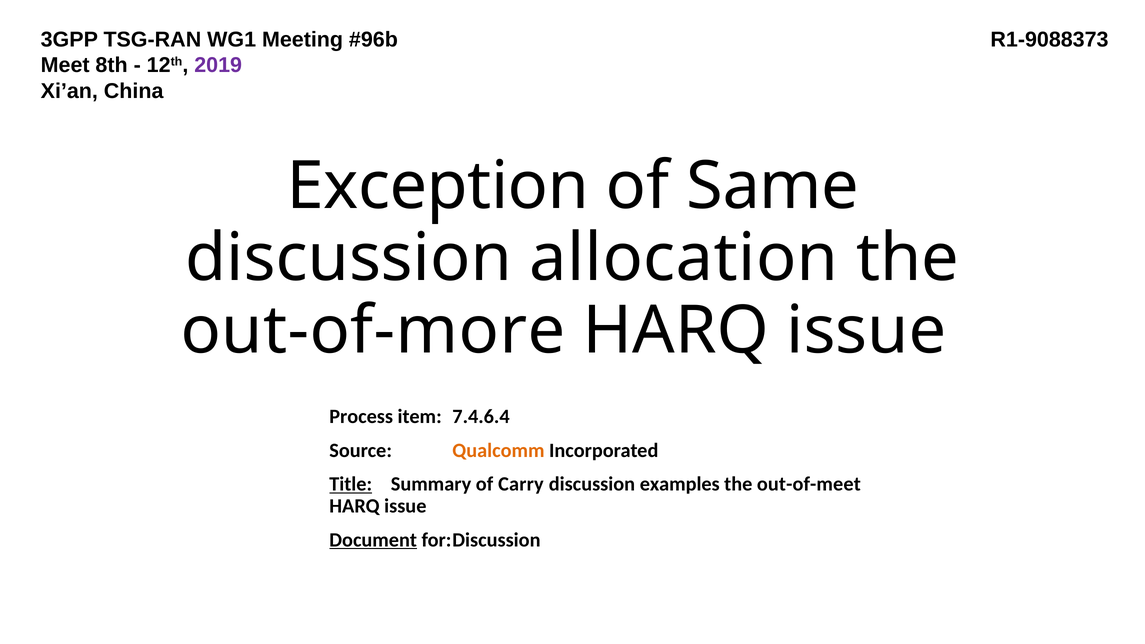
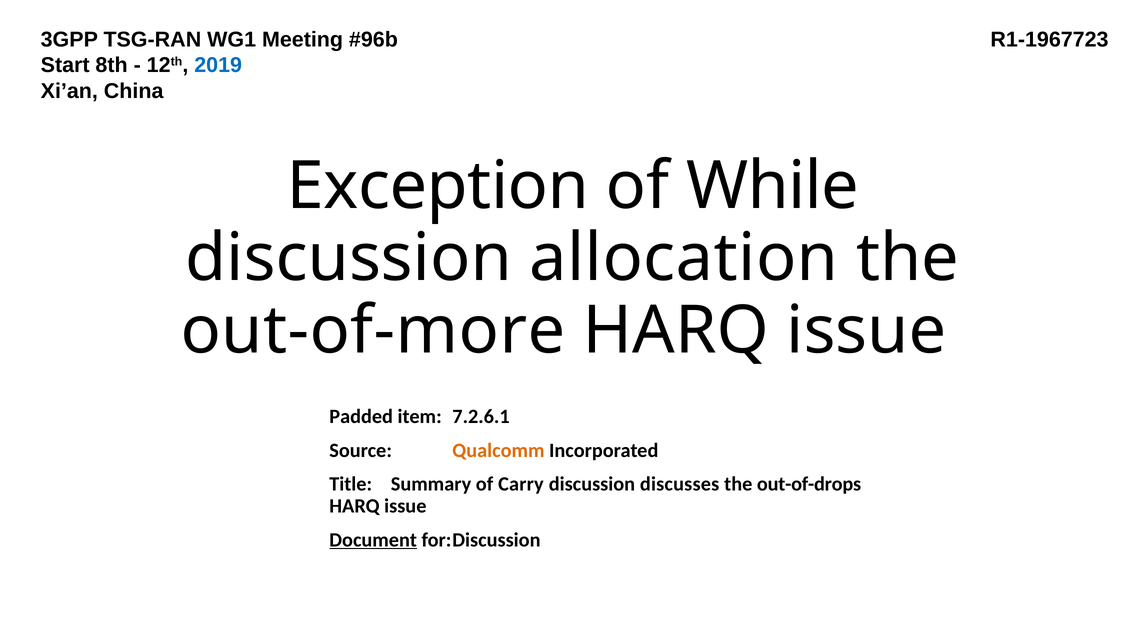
R1-9088373: R1-9088373 -> R1-1967723 (1049, 39)
Meet: Meet -> Start (65, 65)
2019 colour: purple -> blue (218, 65)
Same: Same -> While (773, 186)
Process: Process -> Padded (361, 417)
7.4.6.4: 7.4.6.4 -> 7.2.6.1 (481, 417)
Title underline: present -> none (351, 484)
examples: examples -> discusses (680, 484)
out-of-meet: out-of-meet -> out-of-drops (809, 484)
